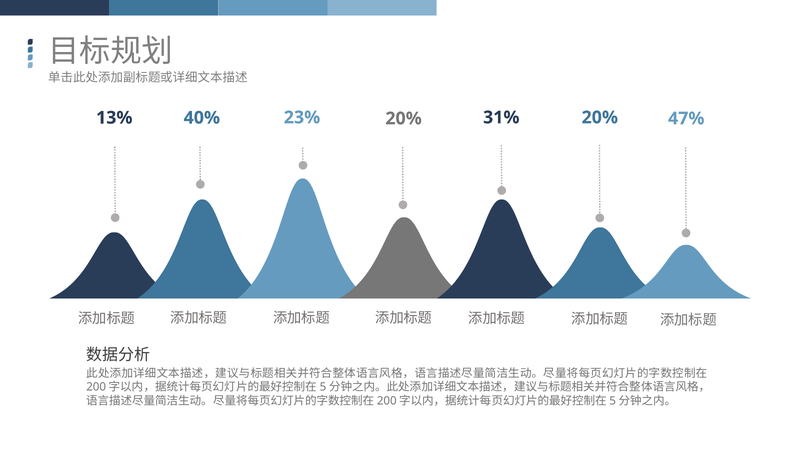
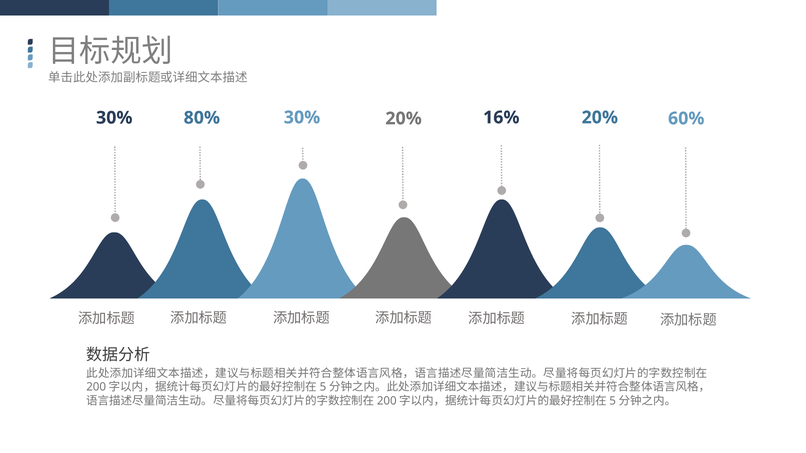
23%: 23% -> 30% (302, 118)
31%: 31% -> 16% (501, 118)
13%: 13% -> 30% (114, 118)
40%: 40% -> 80% (202, 118)
47%: 47% -> 60% (686, 119)
